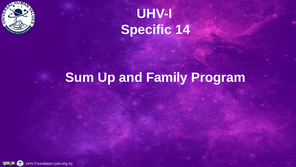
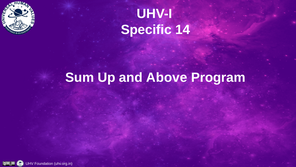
Family: Family -> Above (167, 77)
